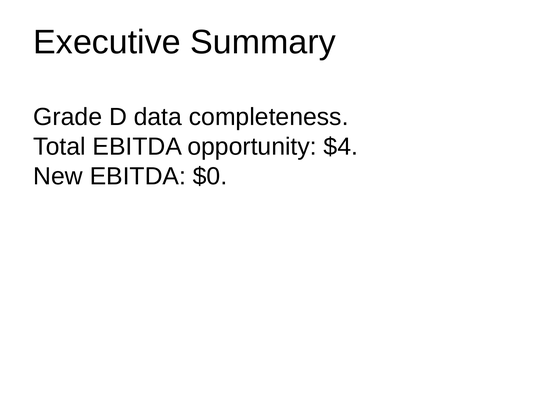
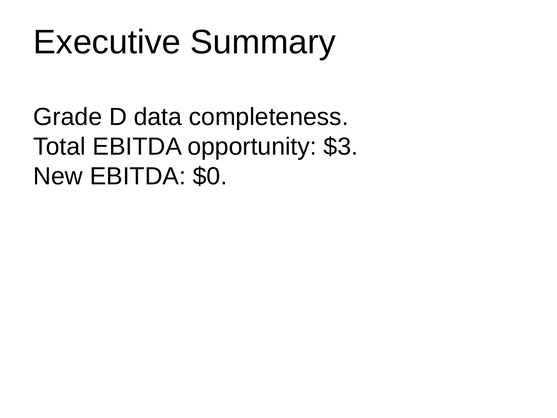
$4: $4 -> $3 (341, 147)
